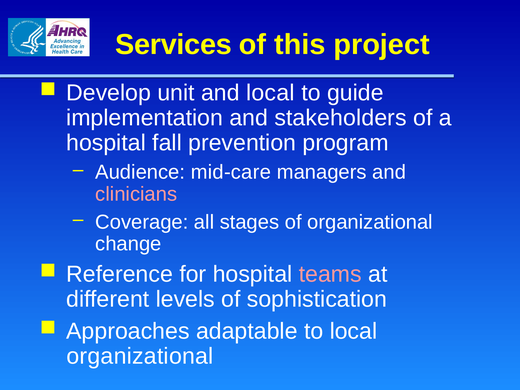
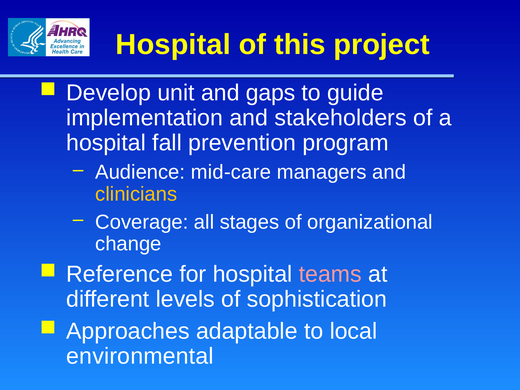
Services: Services -> Hospital (173, 45)
and local: local -> gaps (271, 93)
clinicians colour: pink -> yellow (136, 194)
organizational: organizational -> environmental (140, 356)
